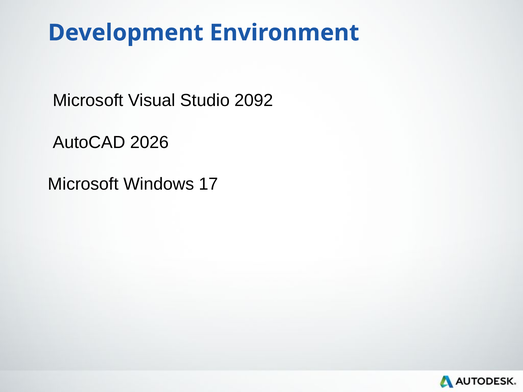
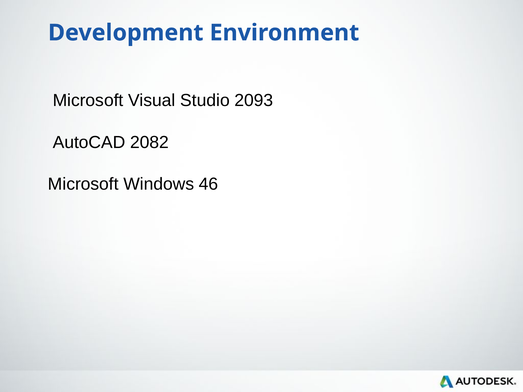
2092: 2092 -> 2093 (254, 101)
2026: 2026 -> 2082 (150, 142)
17: 17 -> 46 (209, 184)
